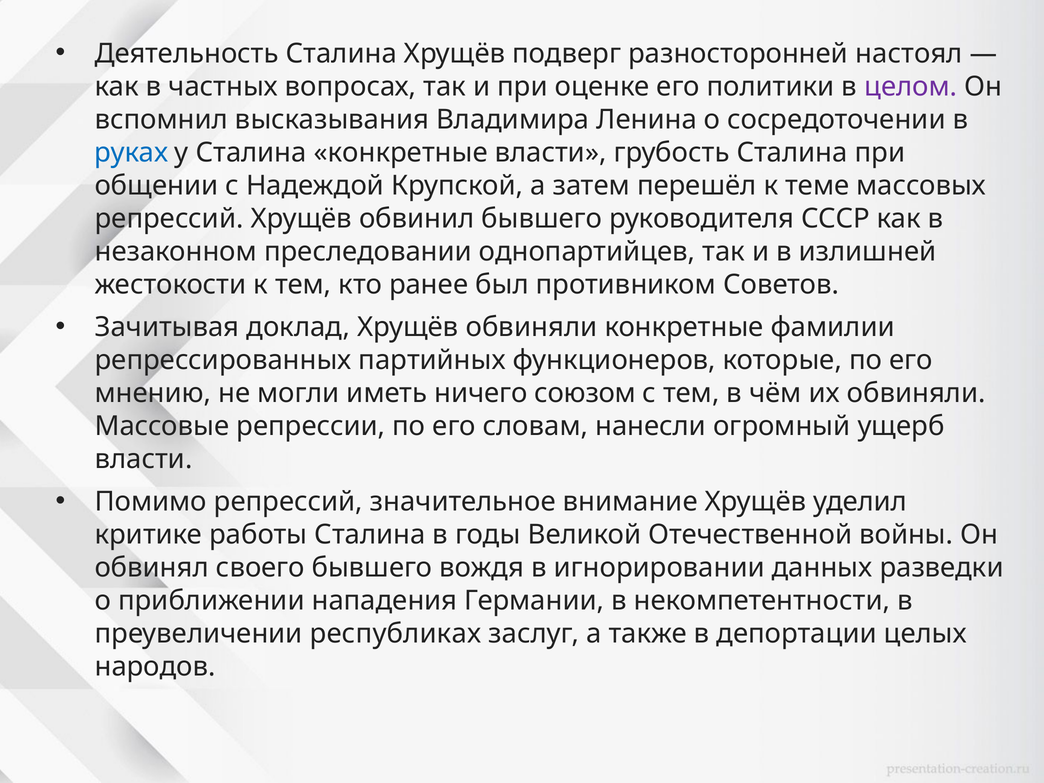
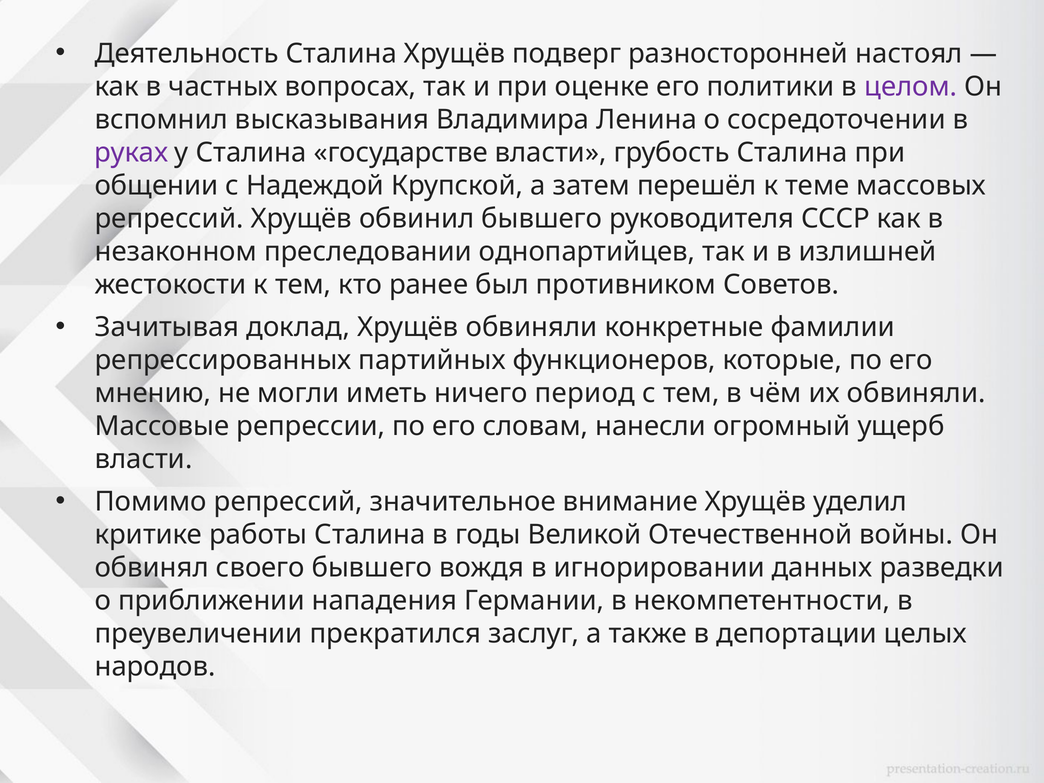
руках colour: blue -> purple (131, 153)
Сталина конкретные: конкретные -> государстве (401, 153)
союзом: союзом -> период (585, 393)
республиках: республиках -> прекратился (396, 634)
